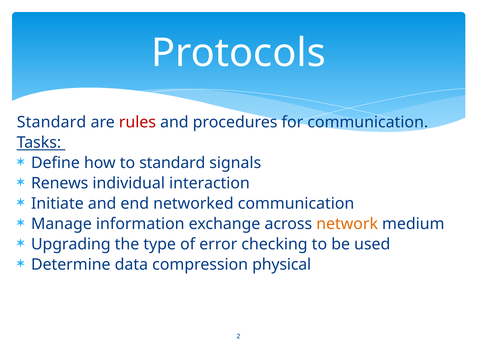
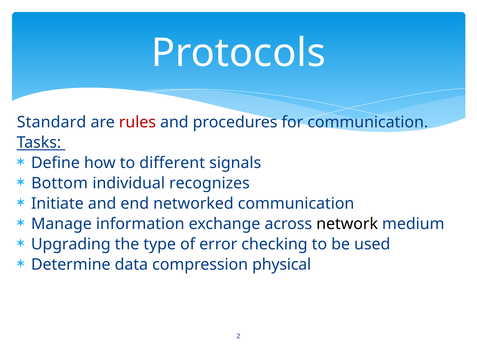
to standard: standard -> different (172, 163)
Renews: Renews -> Bottom (60, 183)
interaction: interaction -> recognizes (209, 183)
network colour: orange -> black (347, 224)
